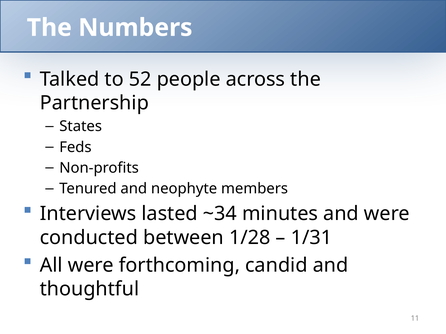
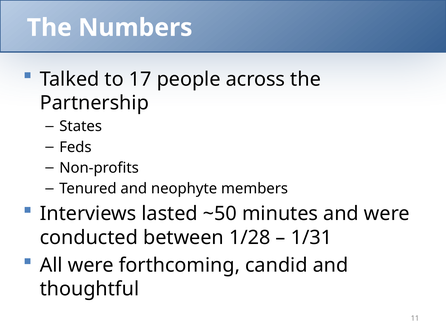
52: 52 -> 17 (140, 79)
~34: ~34 -> ~50 (220, 214)
